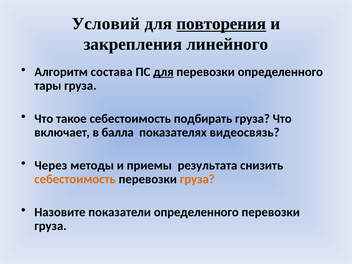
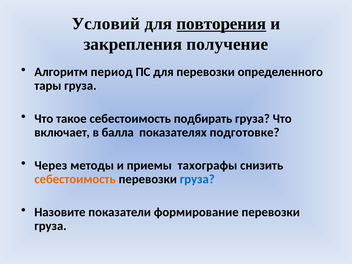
линейного: линейного -> получение (227, 44)
состава: состава -> период (112, 72)
для underline: present -> none (163, 72)
видеосвязь: видеосвязь -> подготовке (245, 132)
результата: результата -> тахографы (207, 165)
груза colour: orange -> blue (197, 179)
показатели определенного: определенного -> формирование (196, 212)
